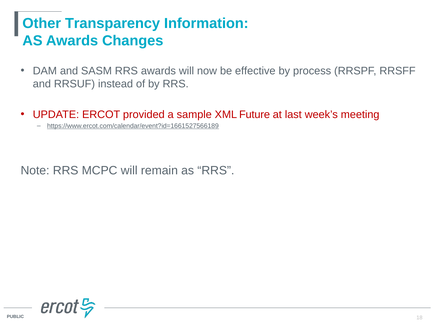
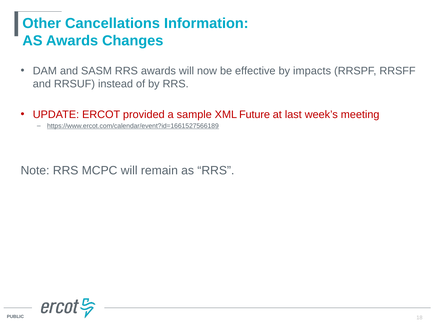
Transparency: Transparency -> Cancellations (112, 23)
process: process -> impacts (312, 71)
